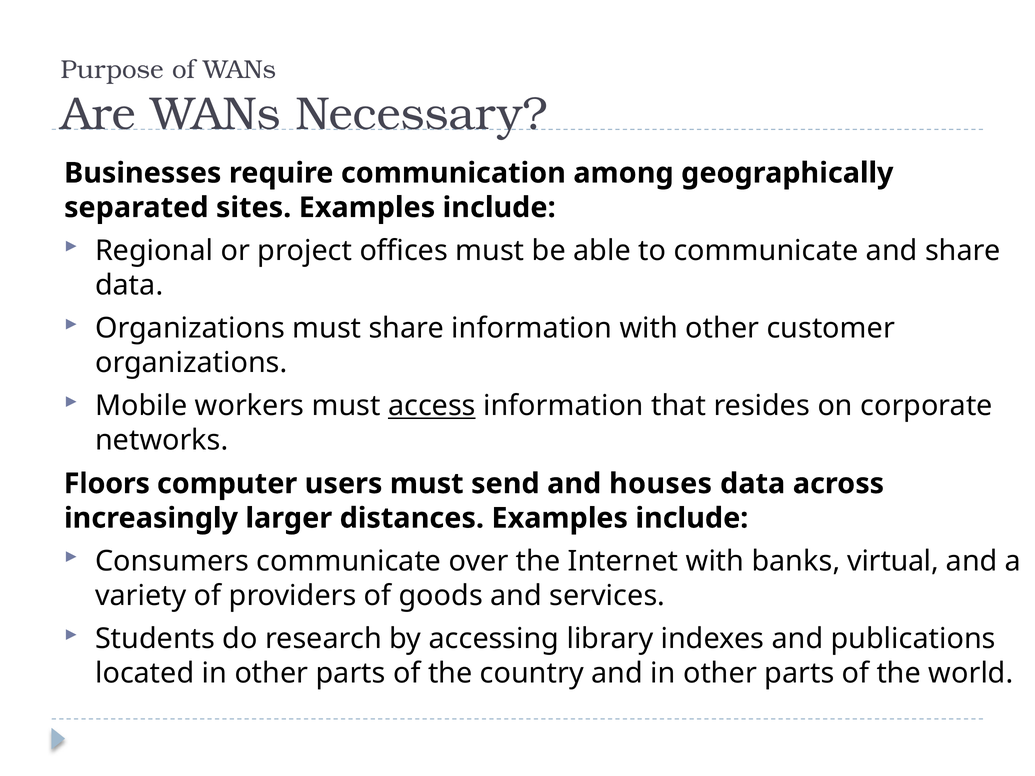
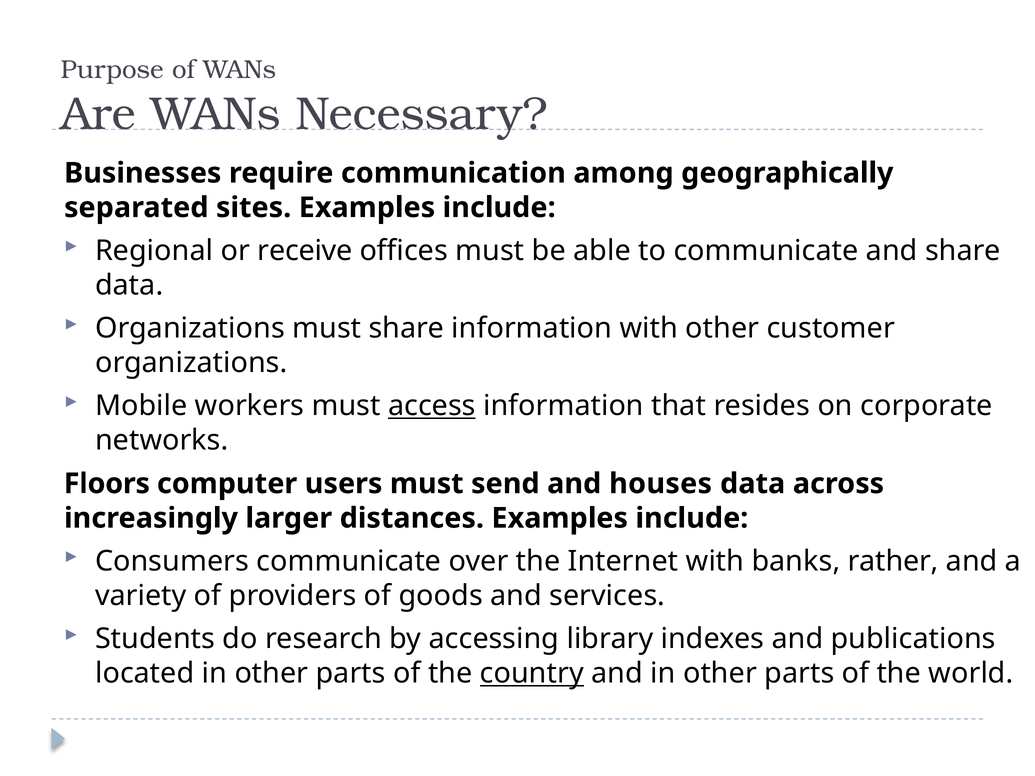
project: project -> receive (305, 251)
virtual: virtual -> rather (893, 561)
country underline: none -> present (532, 674)
